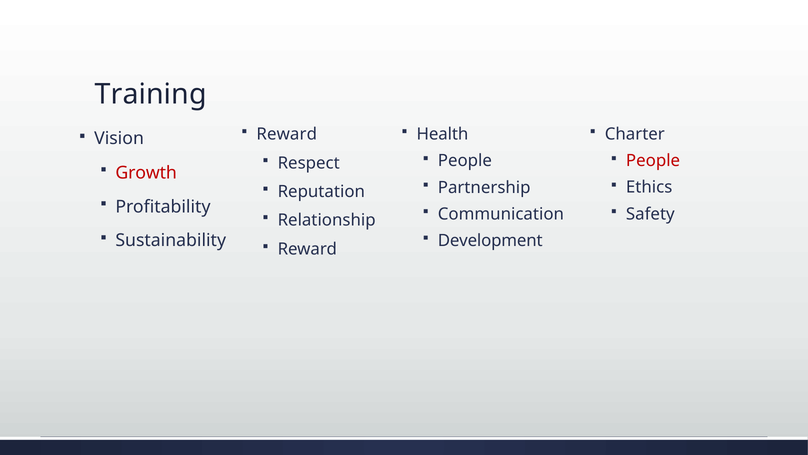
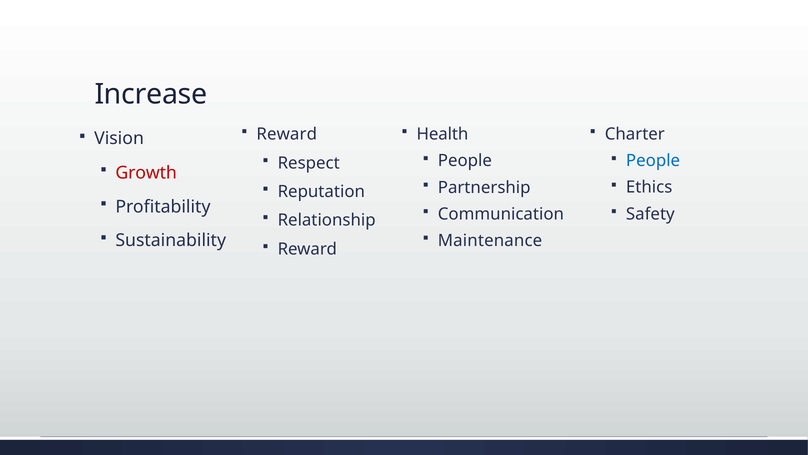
Training: Training -> Increase (151, 94)
People colour: red -> blue (653, 161)
Development: Development -> Maintenance (490, 240)
